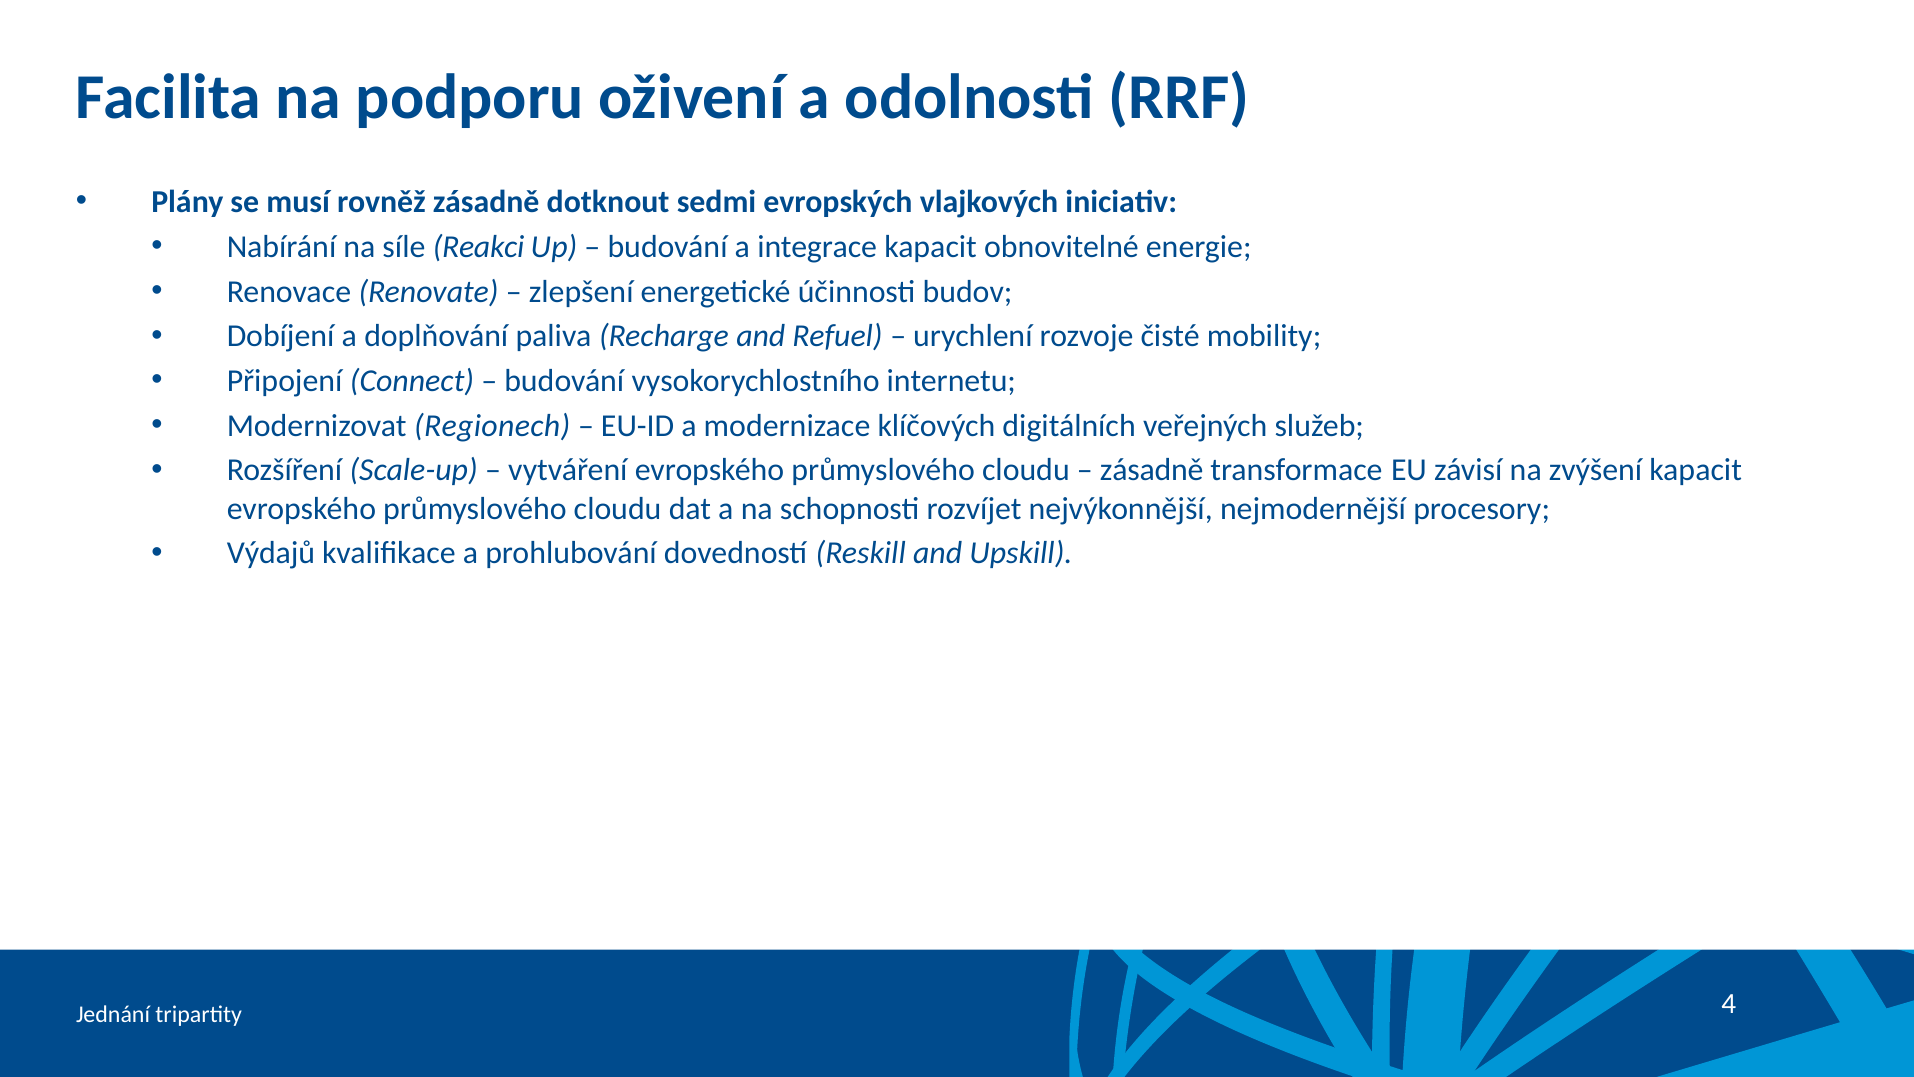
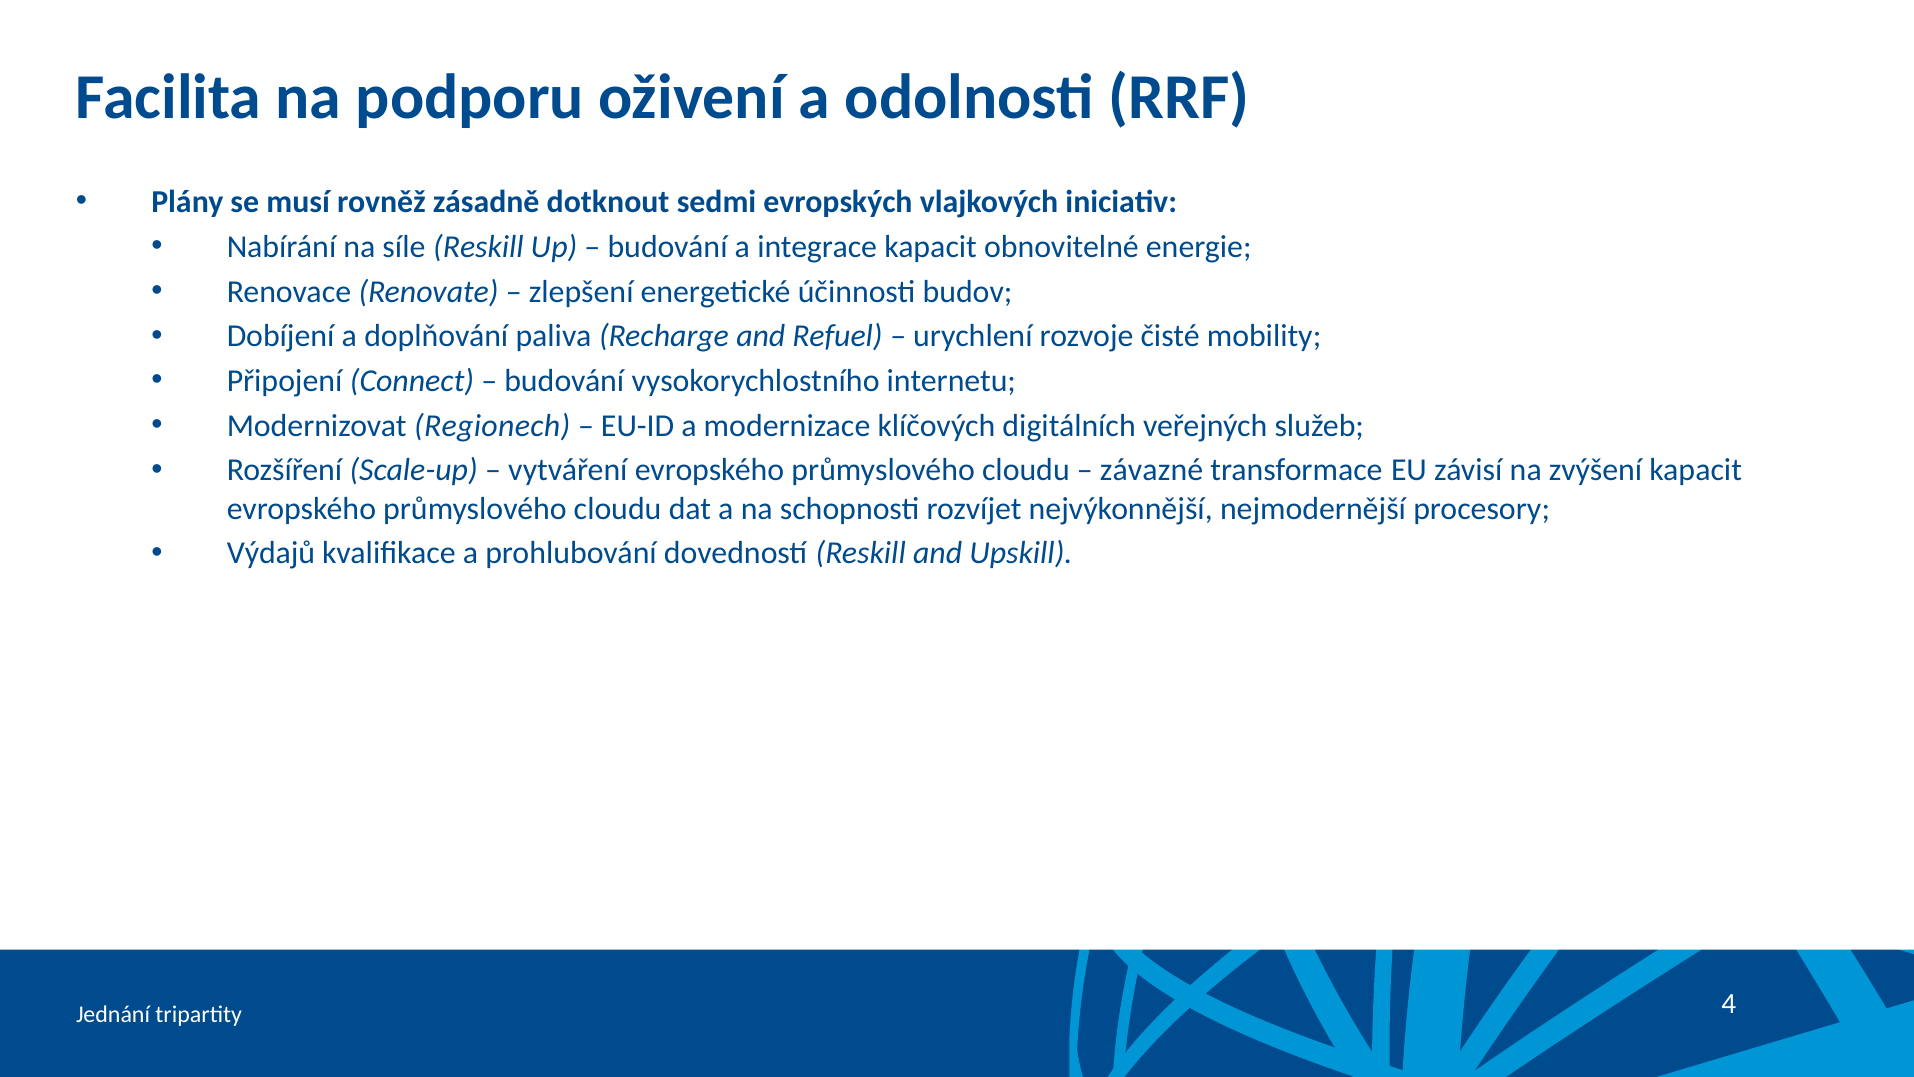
síle Reakci: Reakci -> Reskill (478, 247)
zásadně: zásadně -> závazné (1152, 470)
